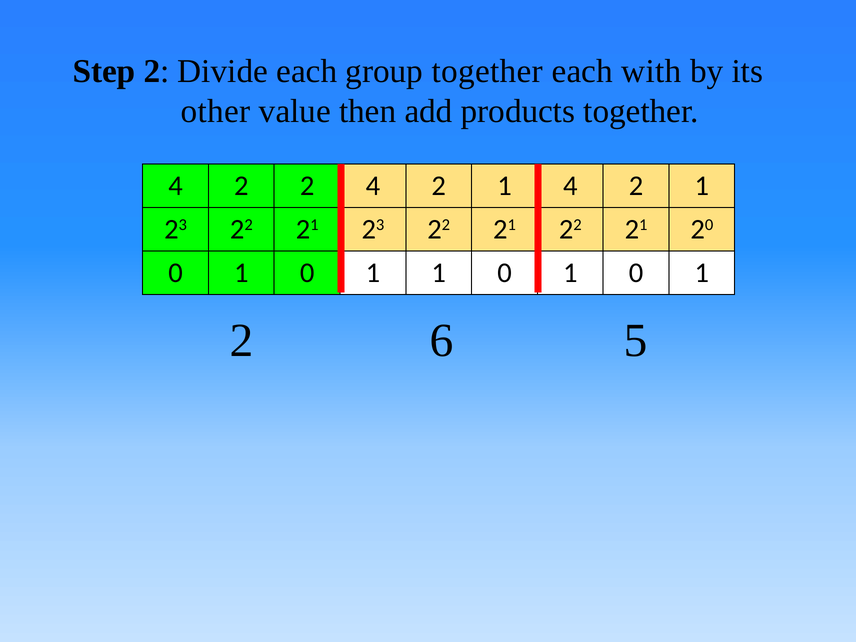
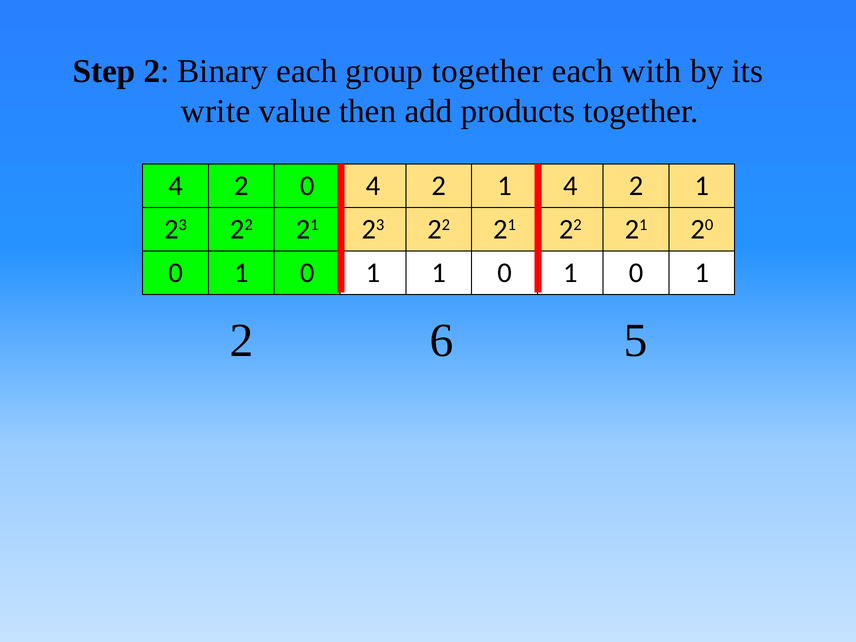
Divide: Divide -> Binary (223, 71)
other: other -> write (216, 111)
2 2: 2 -> 0 (307, 186)
